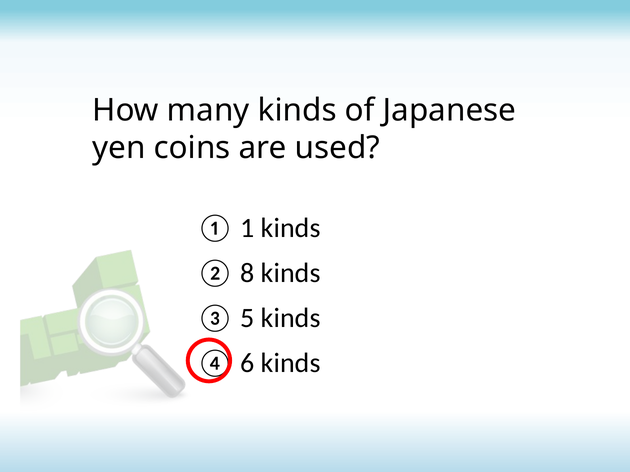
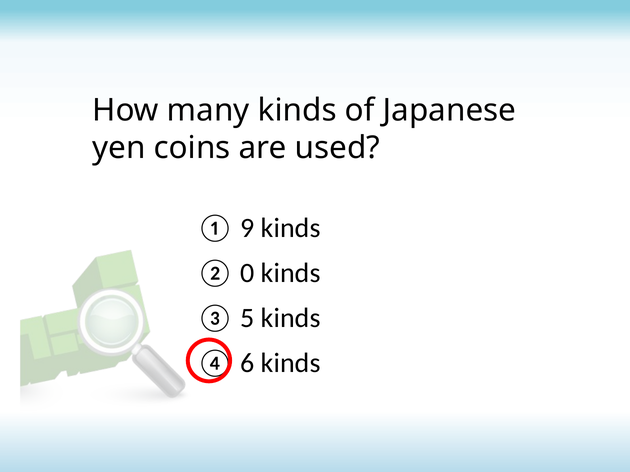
1: 1 -> 9 (248, 228)
8: 8 -> 0 (248, 273)
